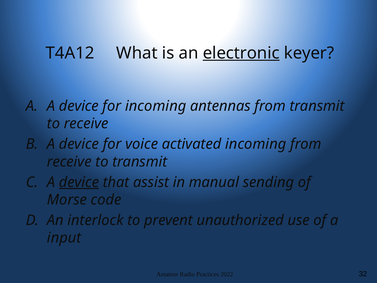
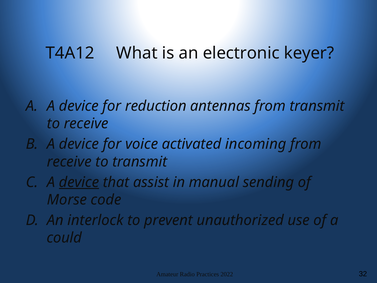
electronic underline: present -> none (241, 53)
for incoming: incoming -> reduction (156, 106)
input: input -> could (64, 238)
